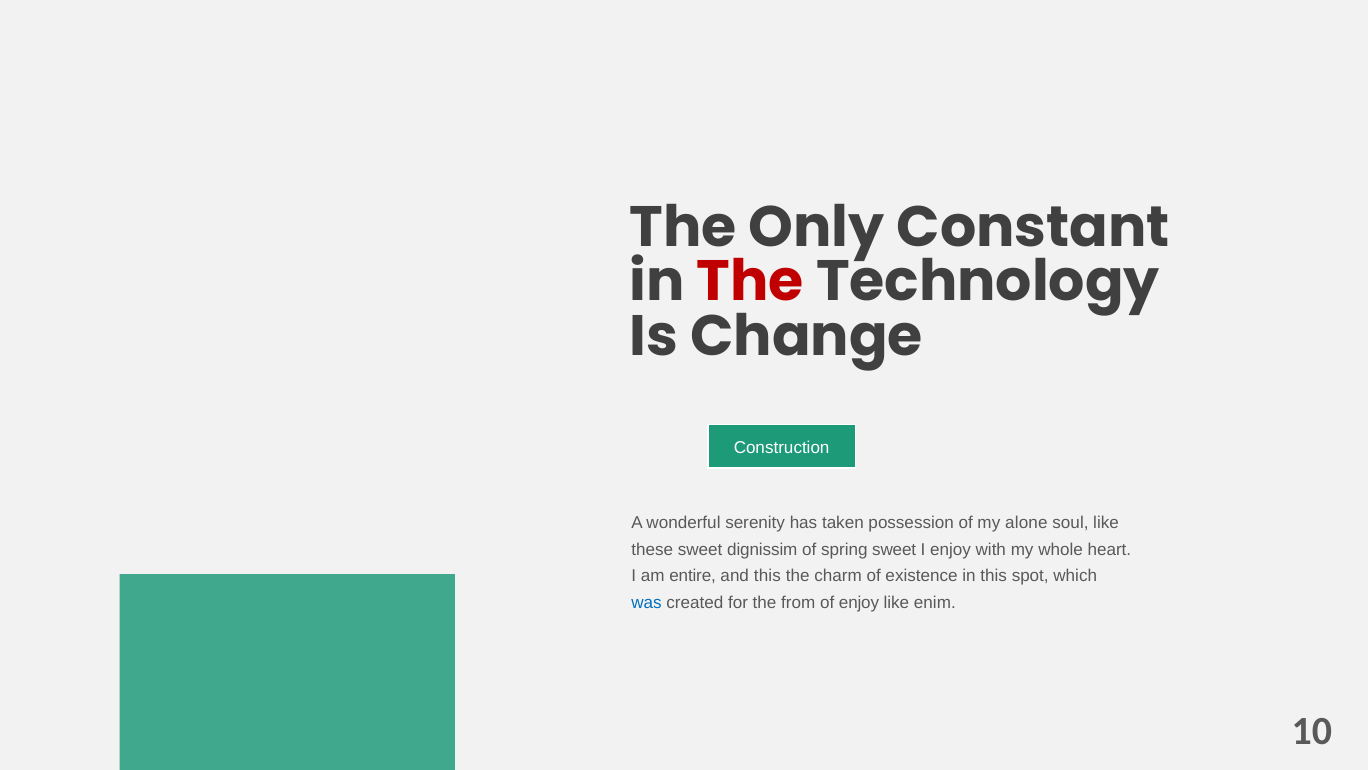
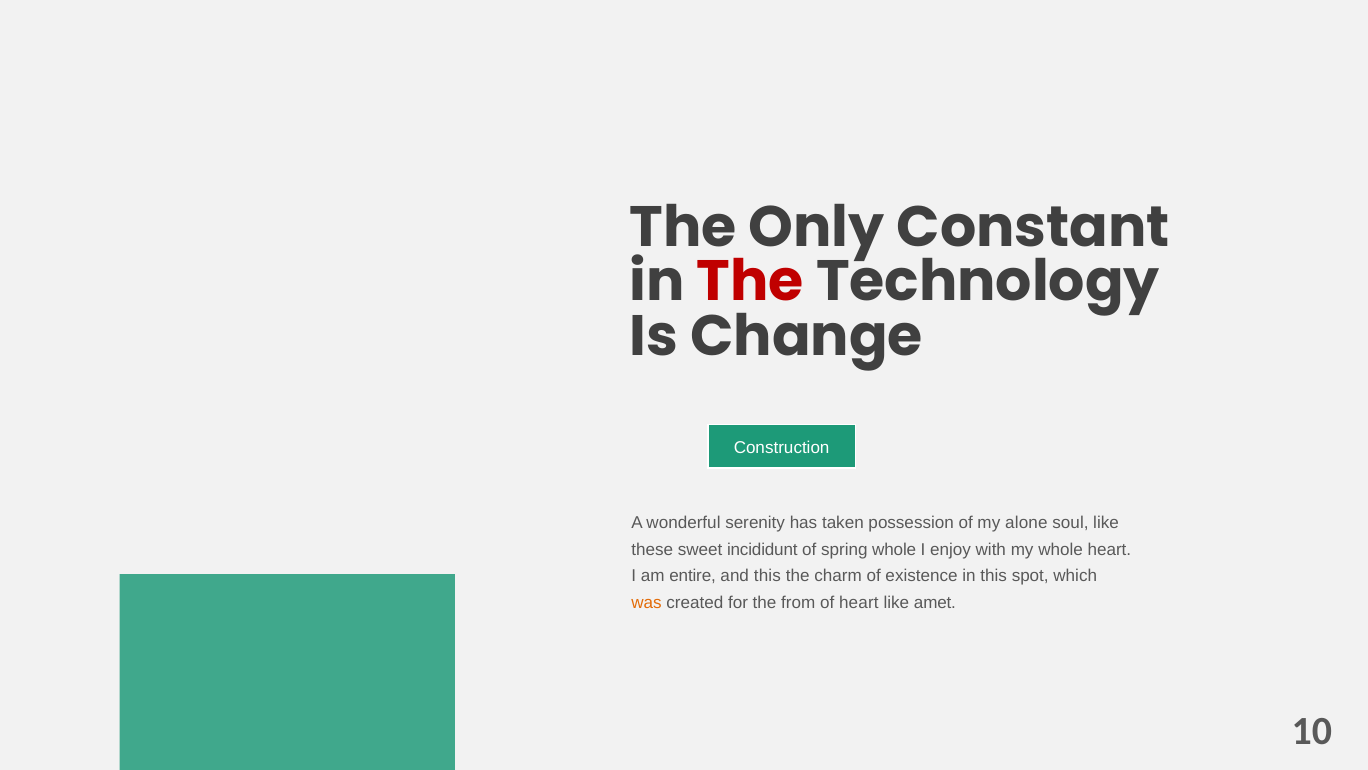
dignissim: dignissim -> incididunt (762, 549)
spring sweet: sweet -> whole (894, 549)
was colour: blue -> orange (647, 603)
of enjoy: enjoy -> heart (859, 603)
enim: enim -> amet (935, 603)
